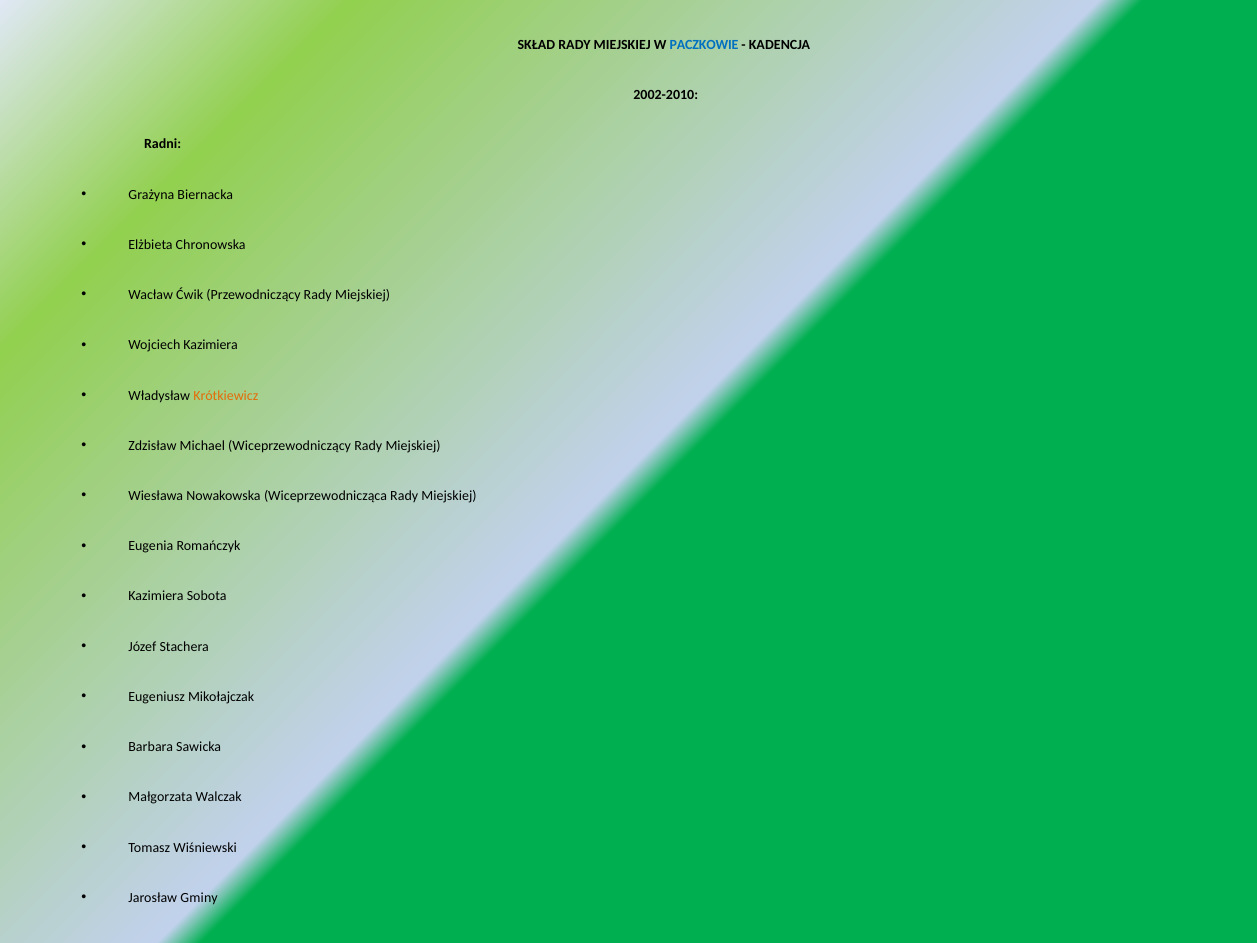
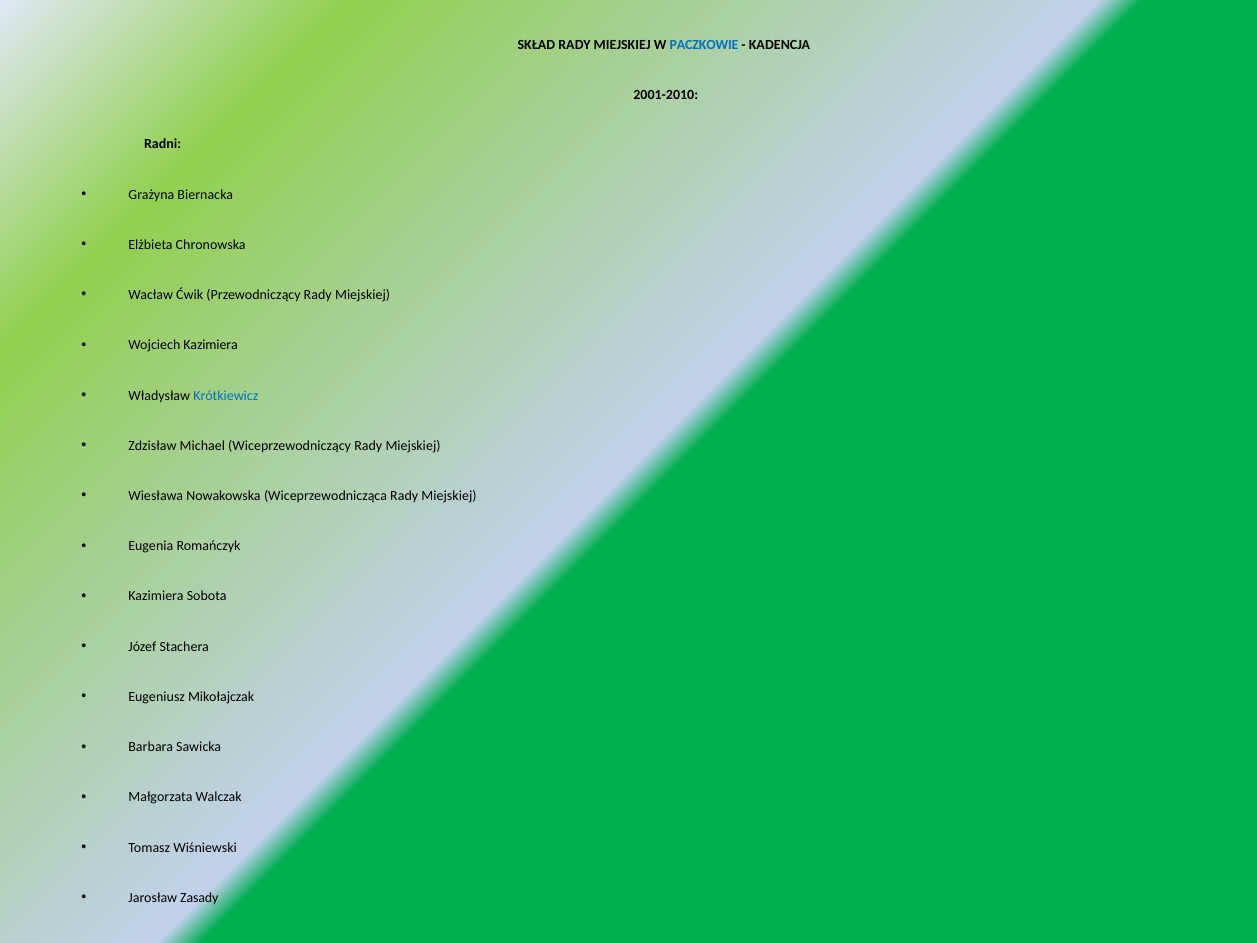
2002-2010: 2002-2010 -> 2001-2010 (666, 95)
Krótkiewicz colour: orange -> blue (226, 395)
Gminy: Gminy -> Zasady (199, 898)
